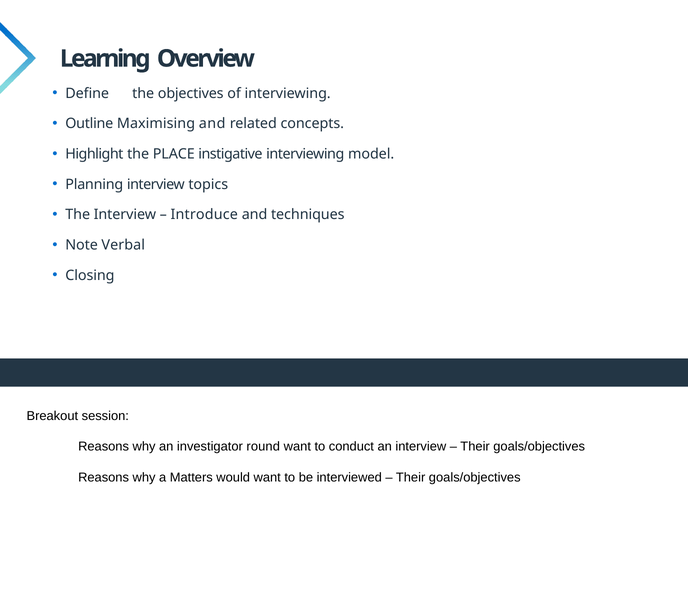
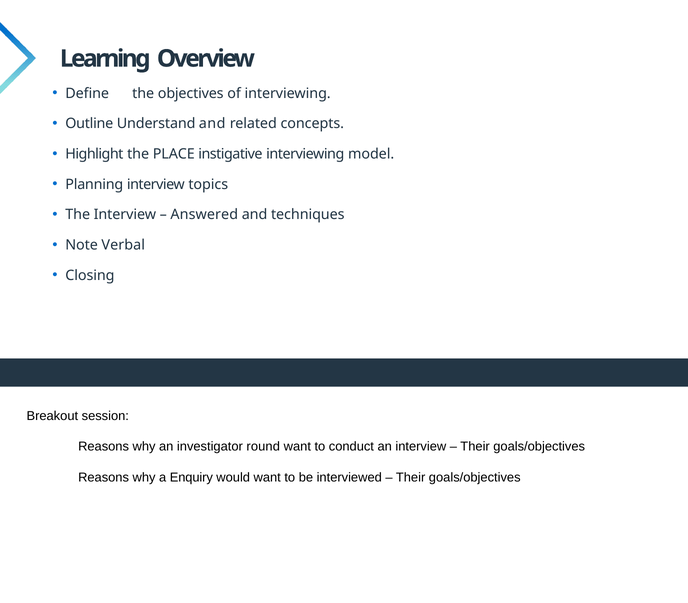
Maximising: Maximising -> Understand (156, 124)
Introduce: Introduce -> Answered (204, 215)
Matters: Matters -> Enquiry (191, 478)
